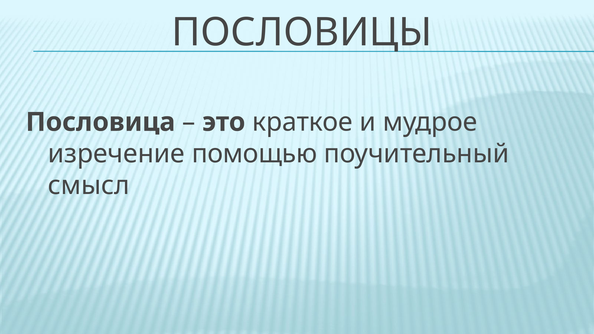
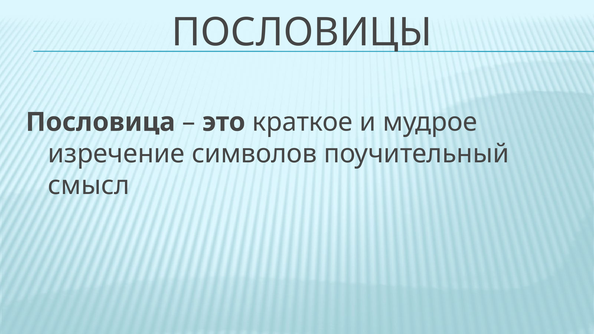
помощью: помощью -> символов (254, 154)
